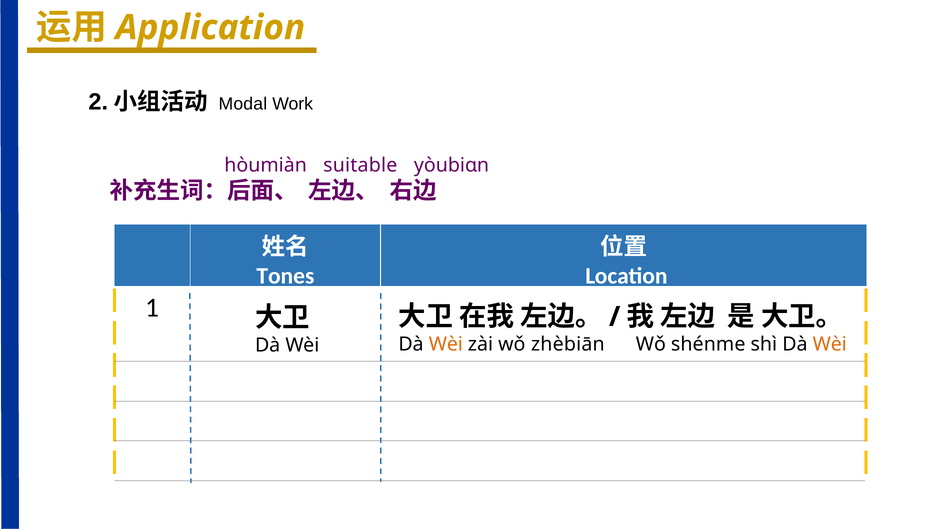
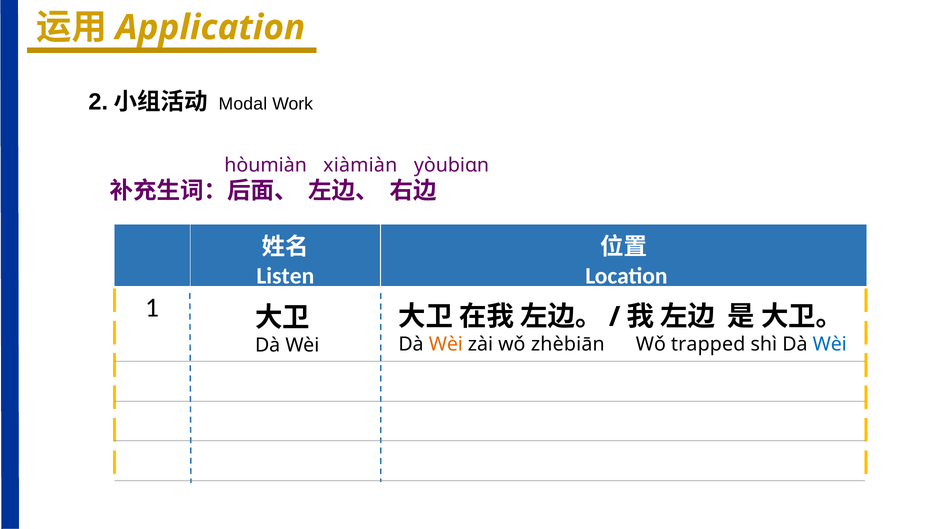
suitable: suitable -> xiàmiàn (360, 165)
Tones: Tones -> Listen (285, 276)
shénme: shénme -> trapped (708, 344)
Wèi colour: orange -> blue (830, 344)
